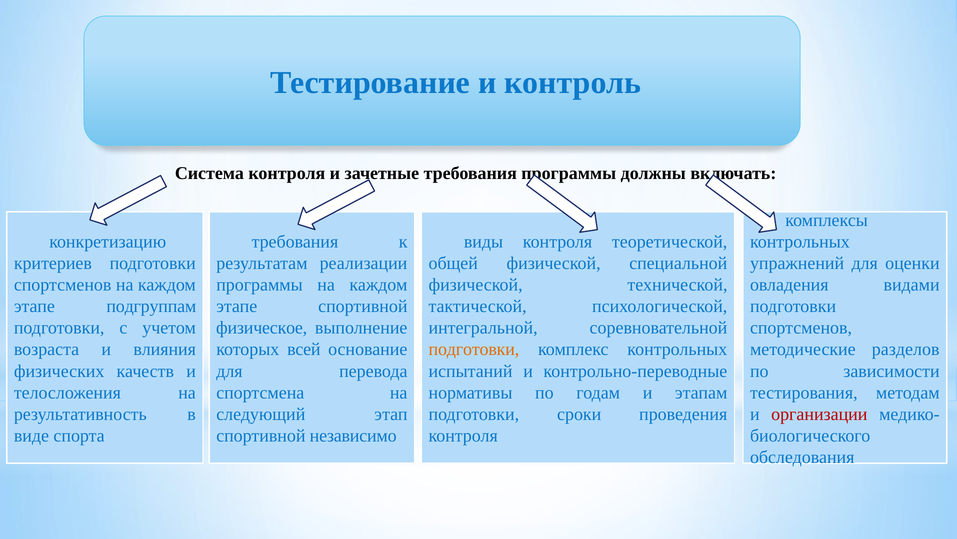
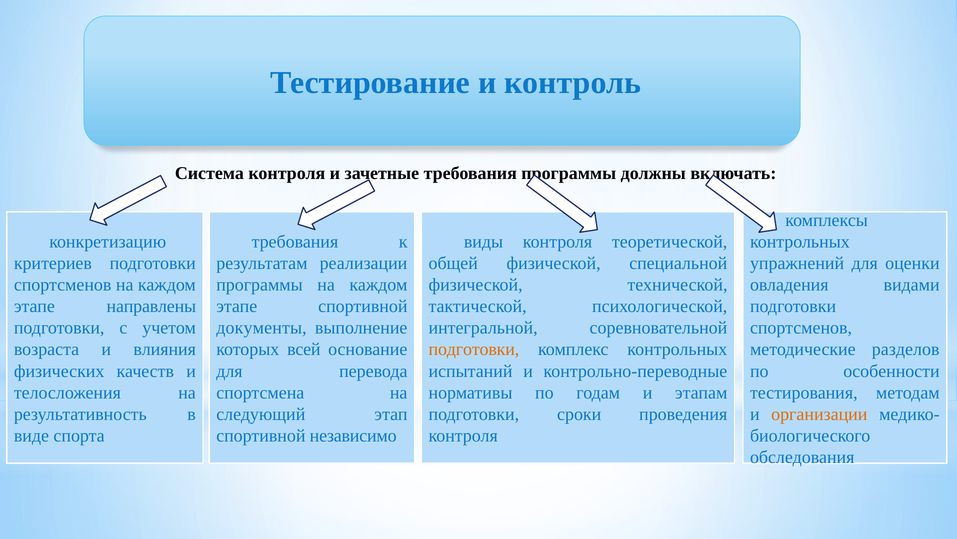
подгруппам: подгруппам -> направлены (151, 306)
физическое: физическое -> документы (261, 328)
зависимости: зависимости -> особенности (891, 371)
организации colour: red -> orange (819, 414)
